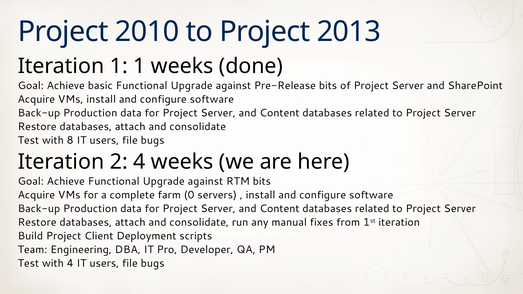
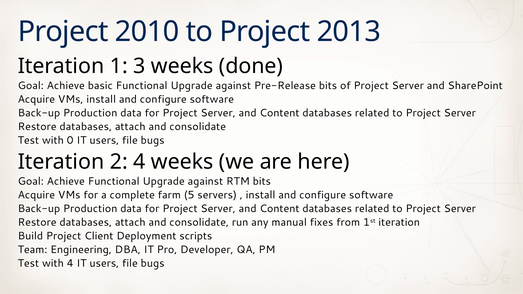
1 1: 1 -> 3 (139, 66)
8: 8 -> 0 (70, 140)
0: 0 -> 5 (189, 195)
